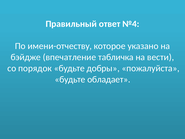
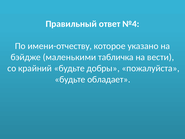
впечатление: впечатление -> маленькими (69, 57)
порядок: порядок -> крайний (35, 68)
